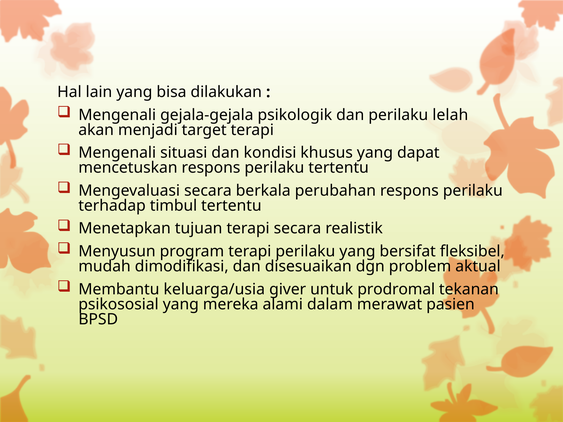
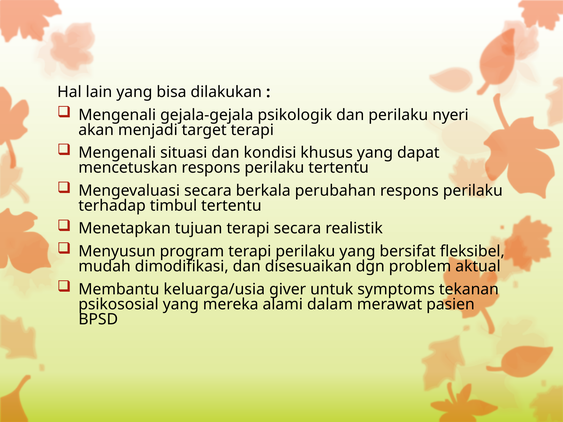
lelah: lelah -> nyeri (450, 115)
prodromal: prodromal -> symptoms (396, 289)
